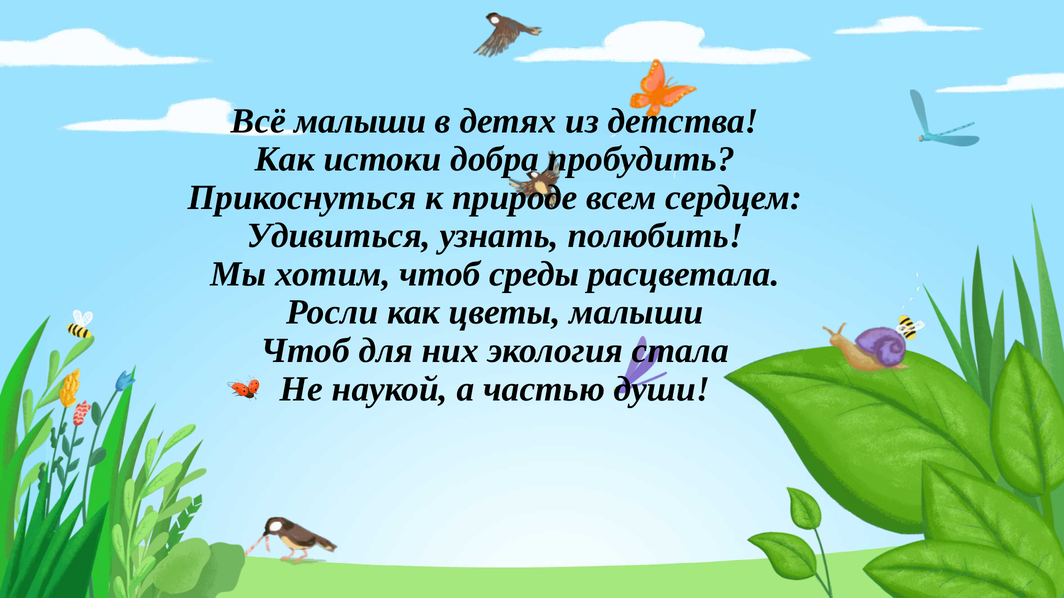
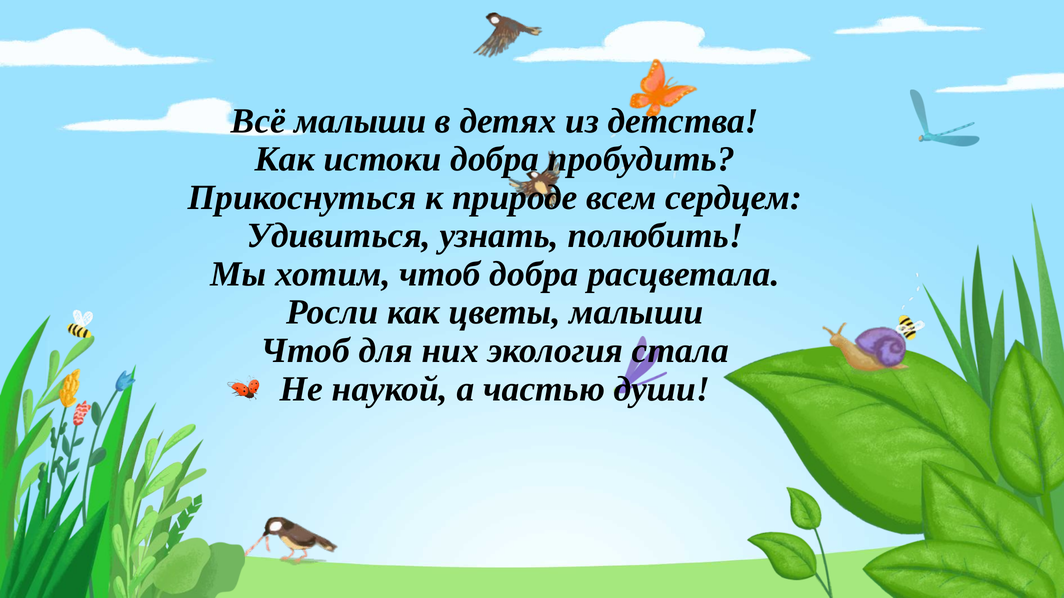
чтоб среды: среды -> добра (534, 274)
